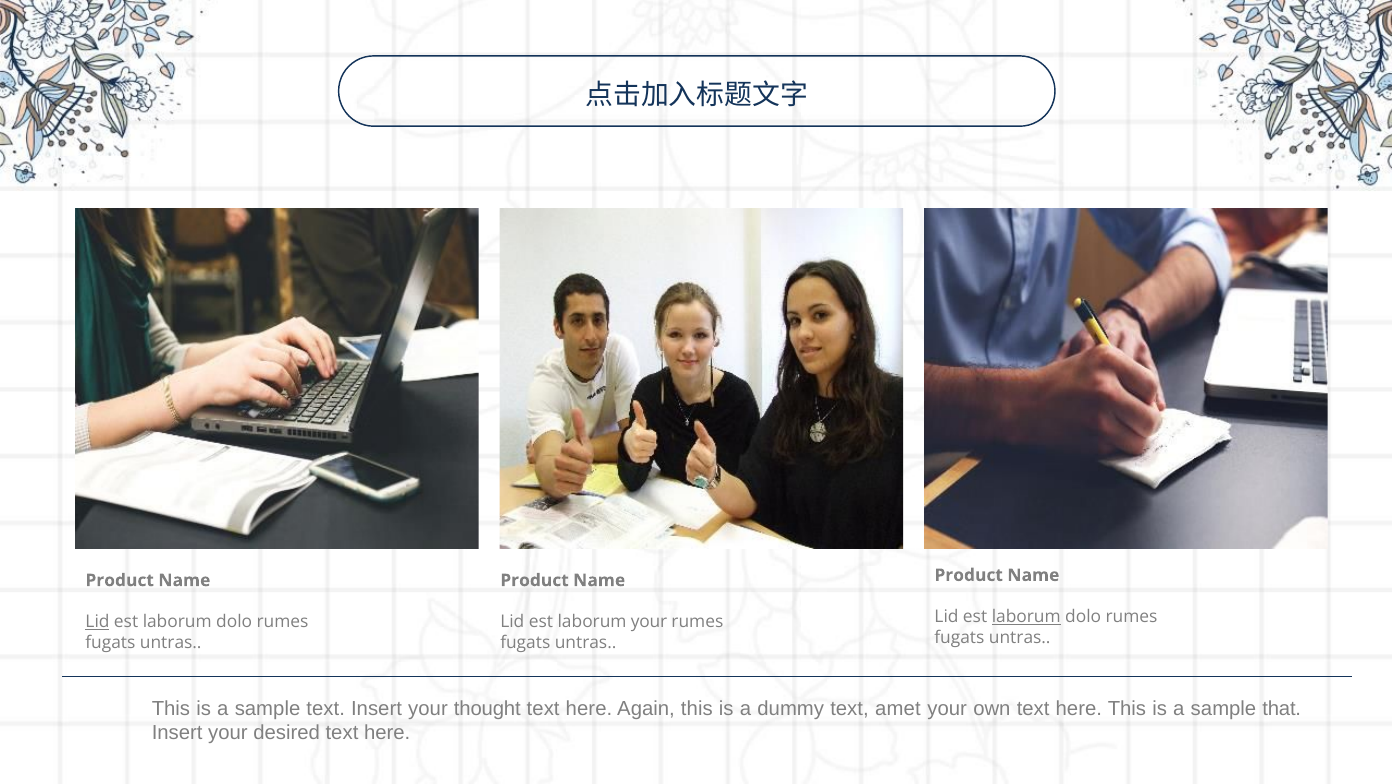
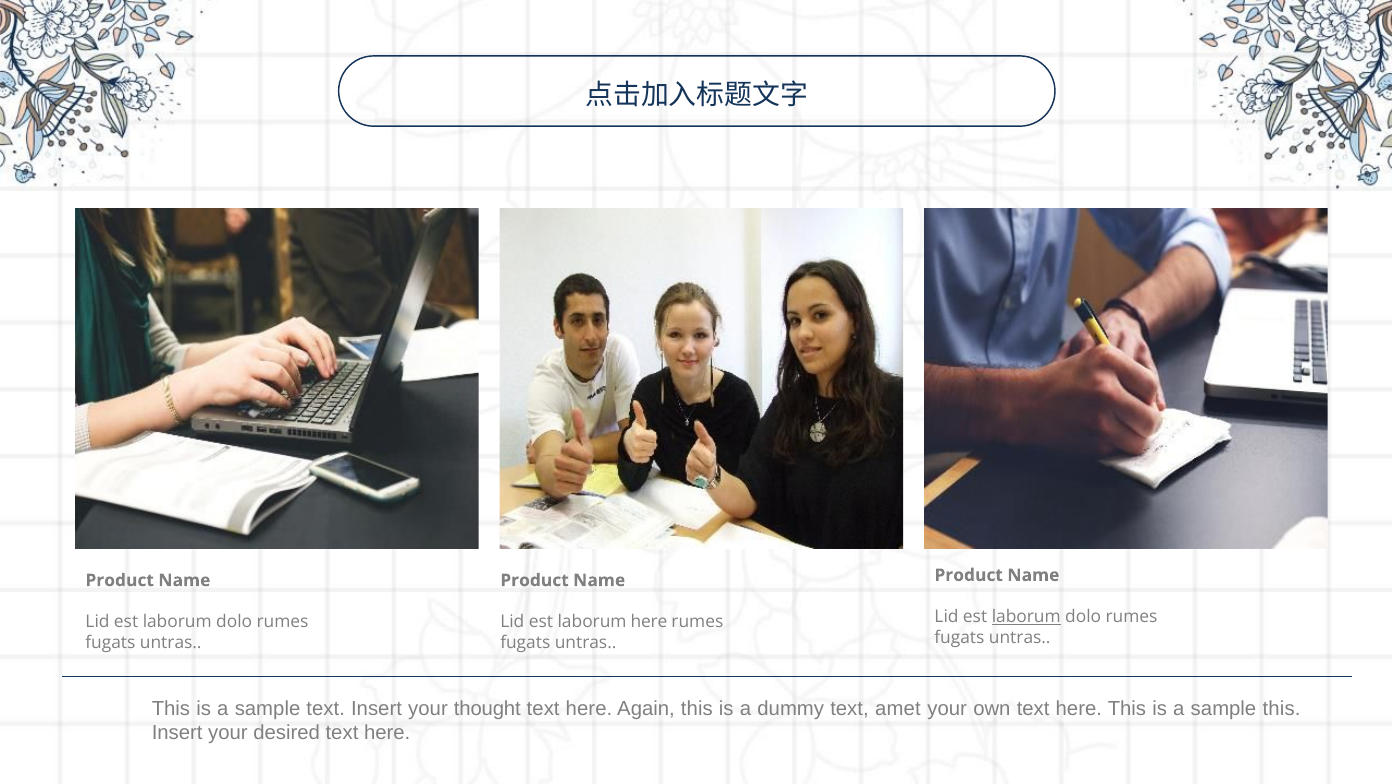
Lid underline: present -> none (97, 622)
laborum your: your -> here (649, 622)
sample that: that -> this (1282, 708)
